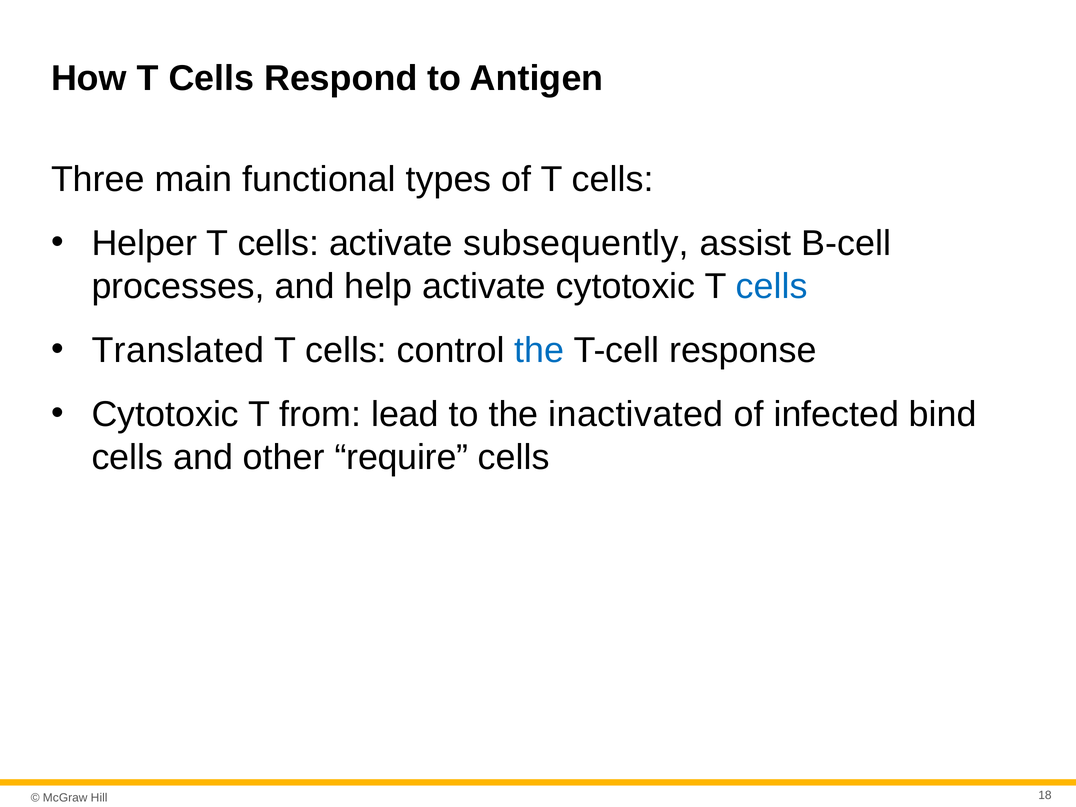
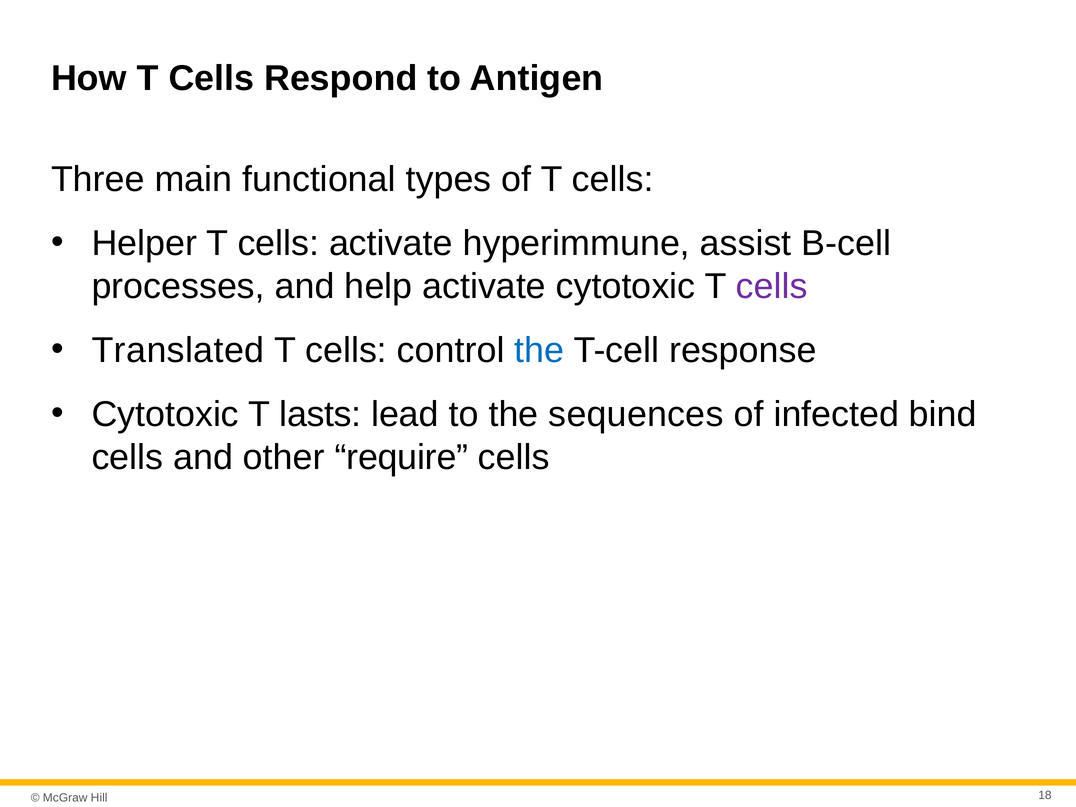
subsequently: subsequently -> hyperimmune (576, 244)
cells colour: blue -> purple (772, 287)
from: from -> lasts (320, 415)
inactivated: inactivated -> sequences (636, 415)
